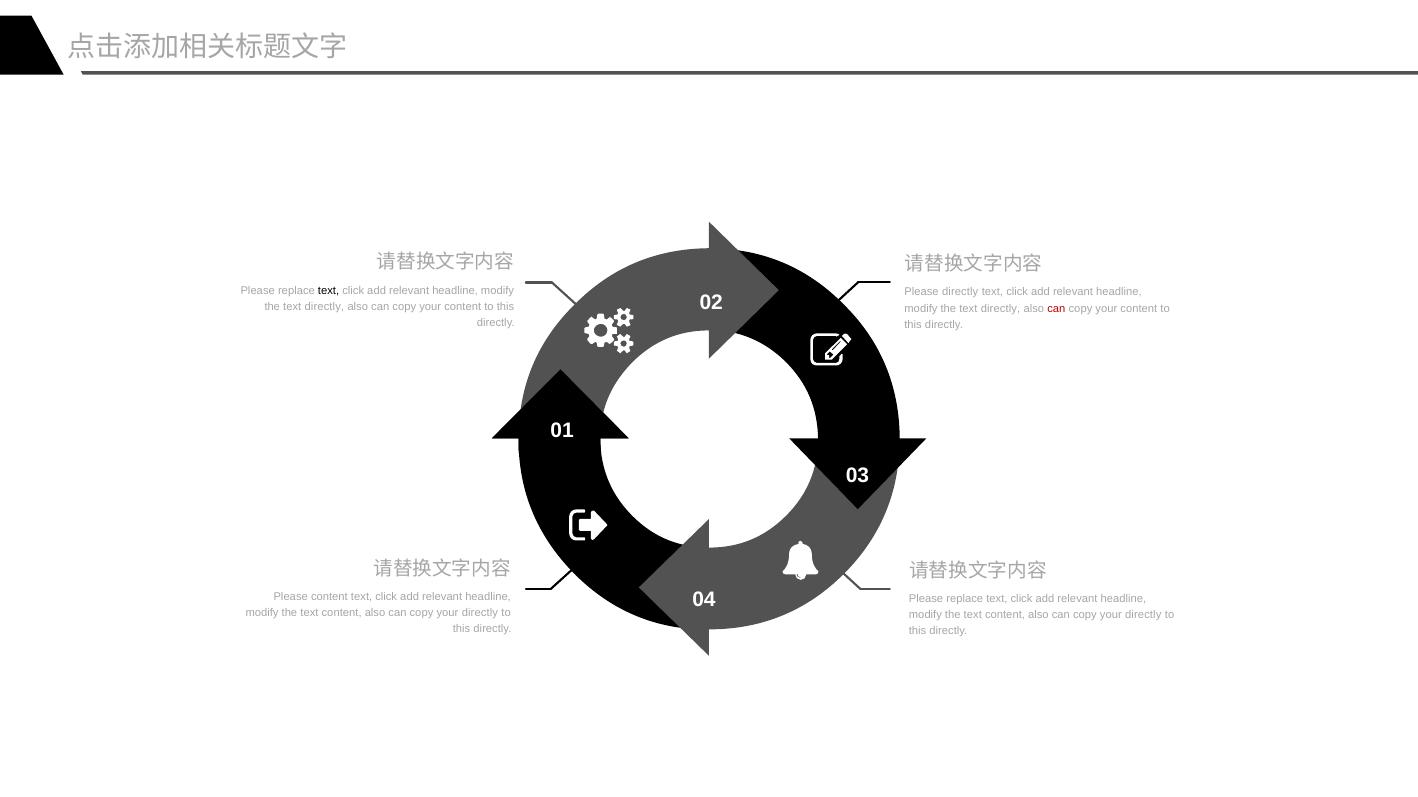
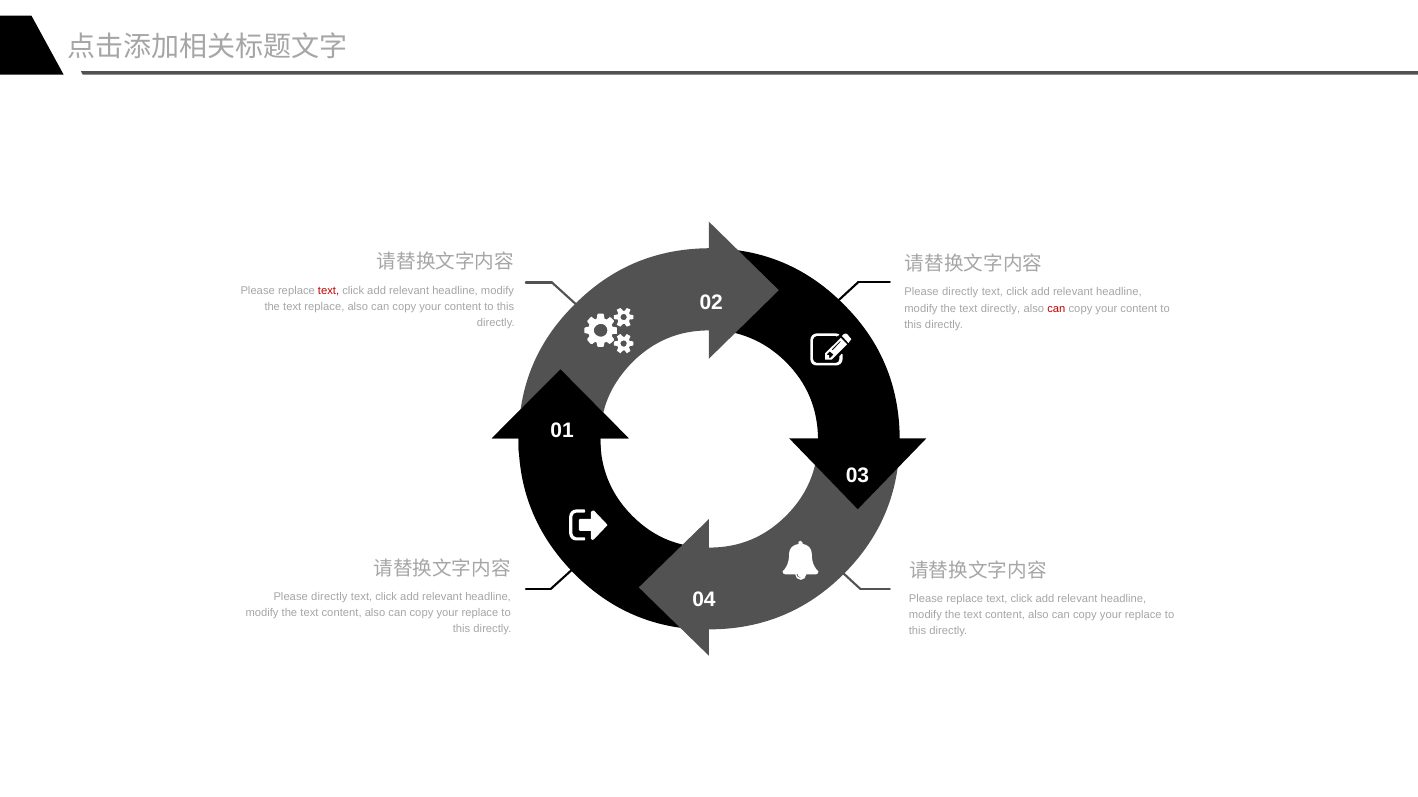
text colour: black -> red (329, 291)
directly: directly -> replace (324, 307)
content: content -> directly (329, 597)
directly: directly -> replace (480, 613)
directly: directly -> replace (1143, 615)
